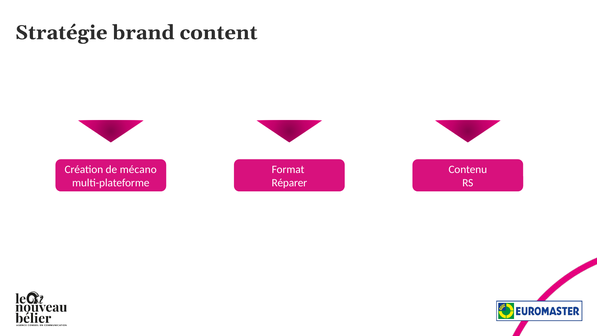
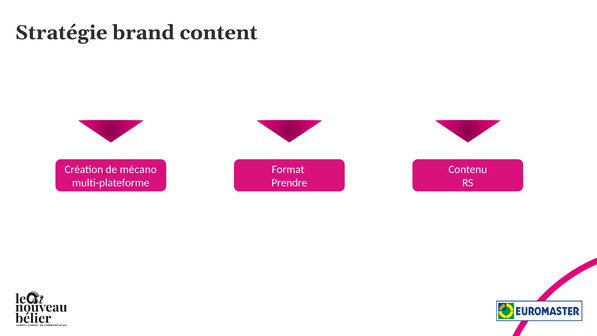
Réparer: Réparer -> Prendre (289, 183)
